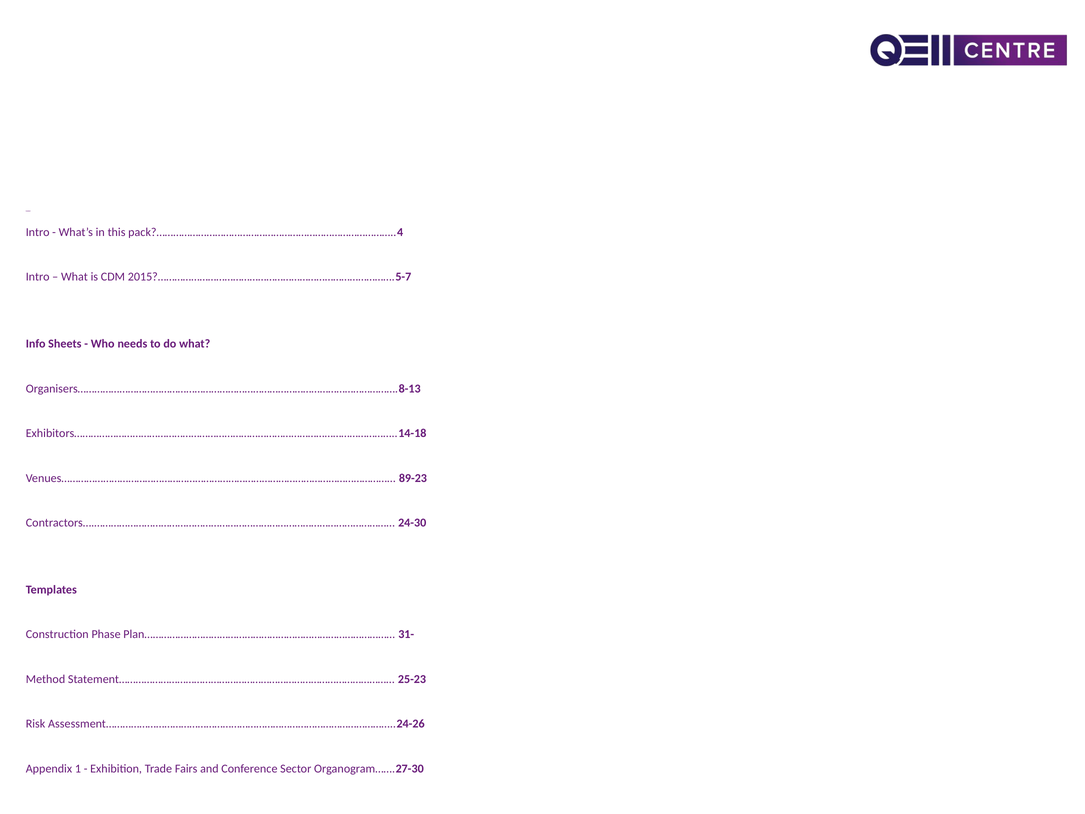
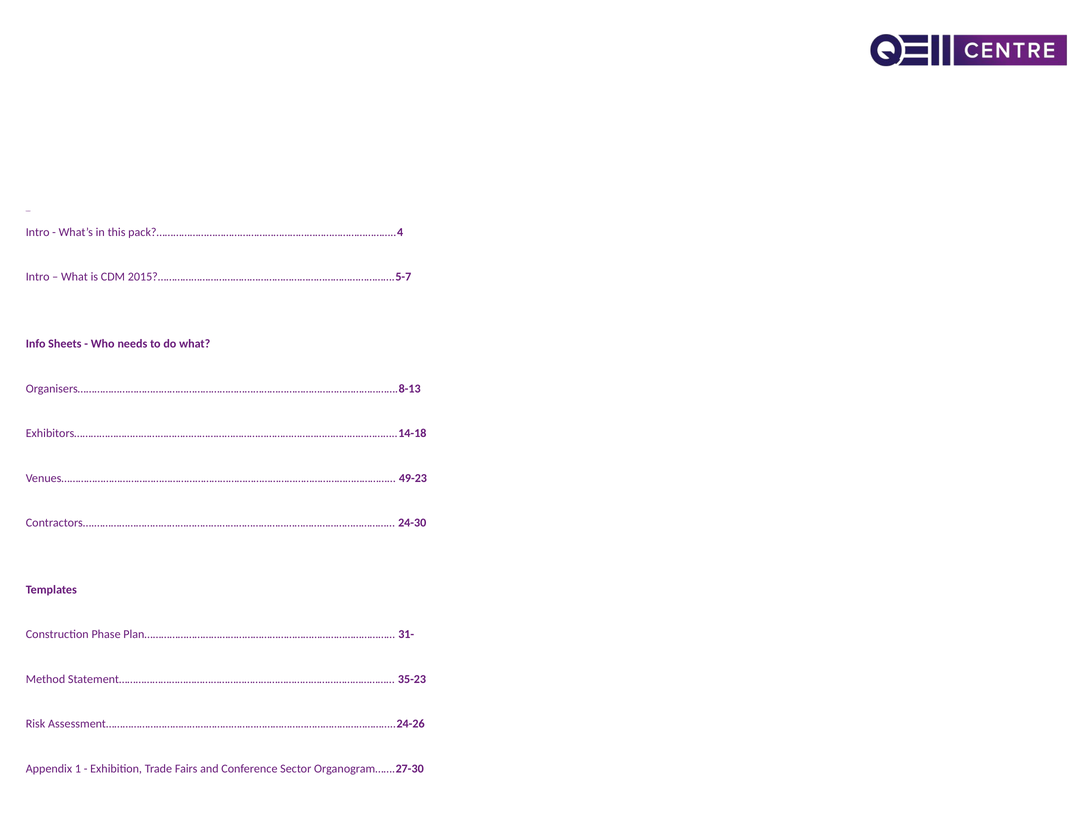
89-23: 89-23 -> 49-23 (413, 478)
25-23: 25-23 -> 35-23 (412, 679)
